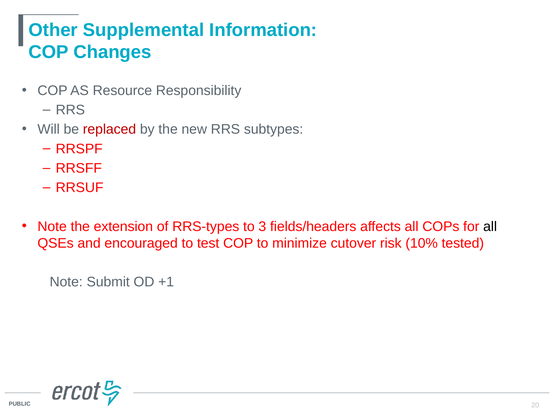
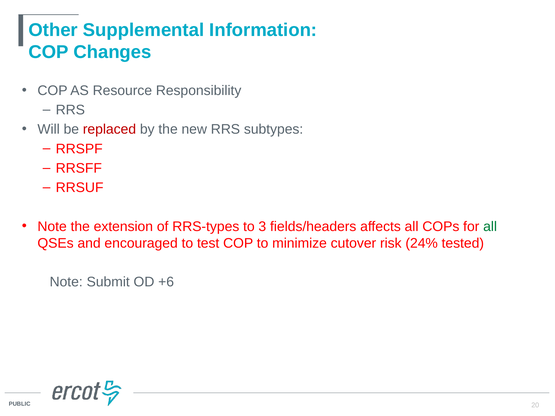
all colour: black -> green (490, 227)
10%: 10% -> 24% (422, 243)
+1: +1 -> +6 (166, 282)
